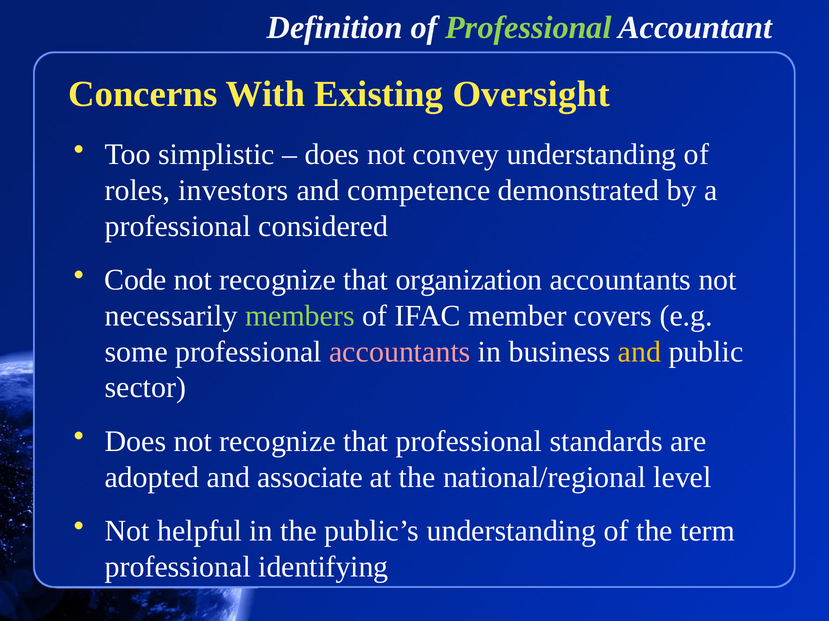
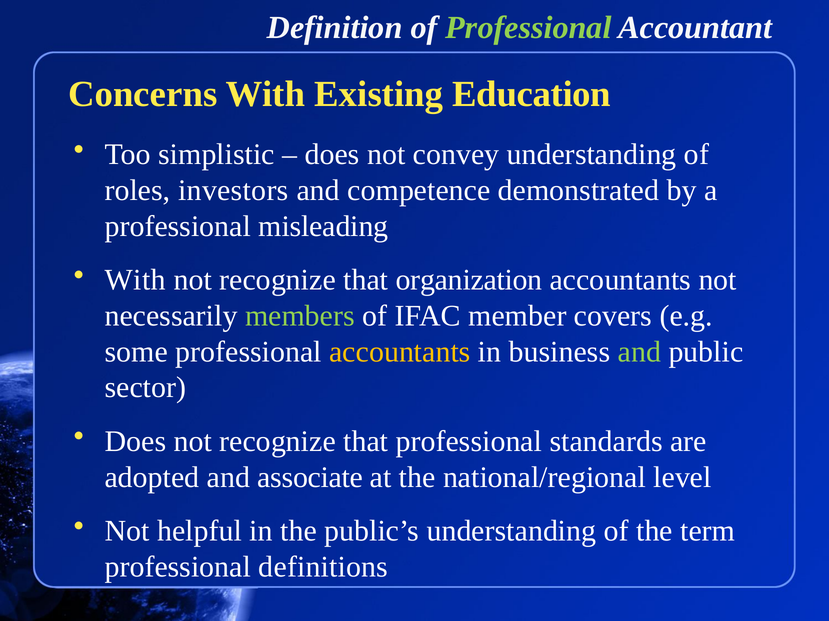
Oversight: Oversight -> Education (532, 94)
considered: considered -> misleading (323, 227)
Code: Code -> With (135, 280)
accountants colour: pink -> yellow (400, 352)
and colour: yellow -> light green (639, 352)
identifying: identifying -> definitions (323, 568)
